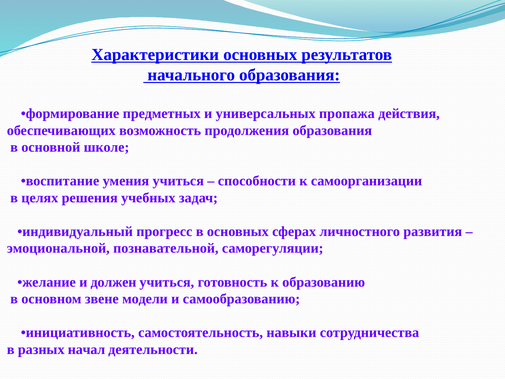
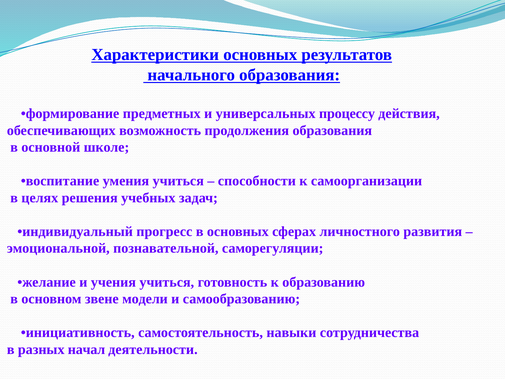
пропажа: пропажа -> процессу (347, 113)
должен: должен -> учения (113, 282)
